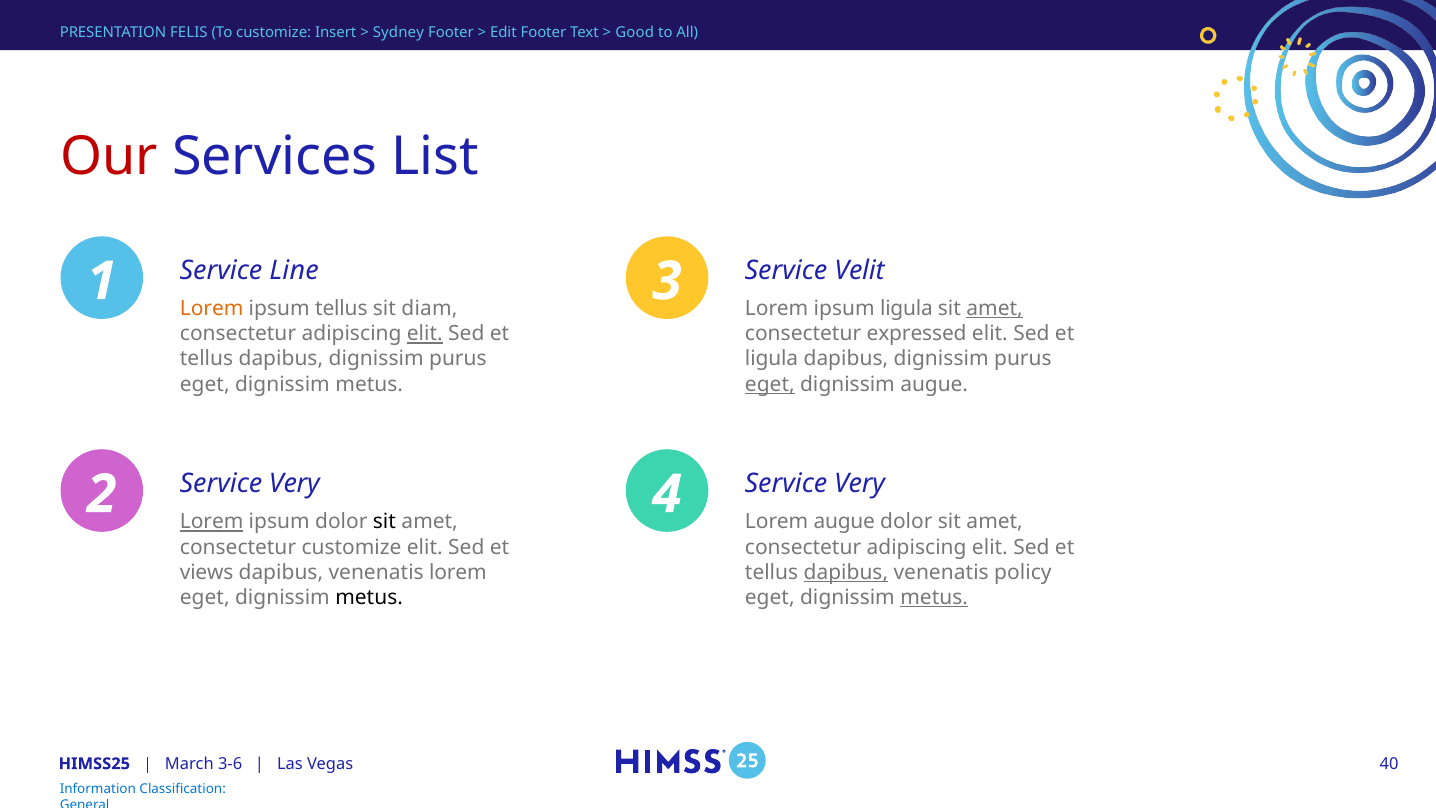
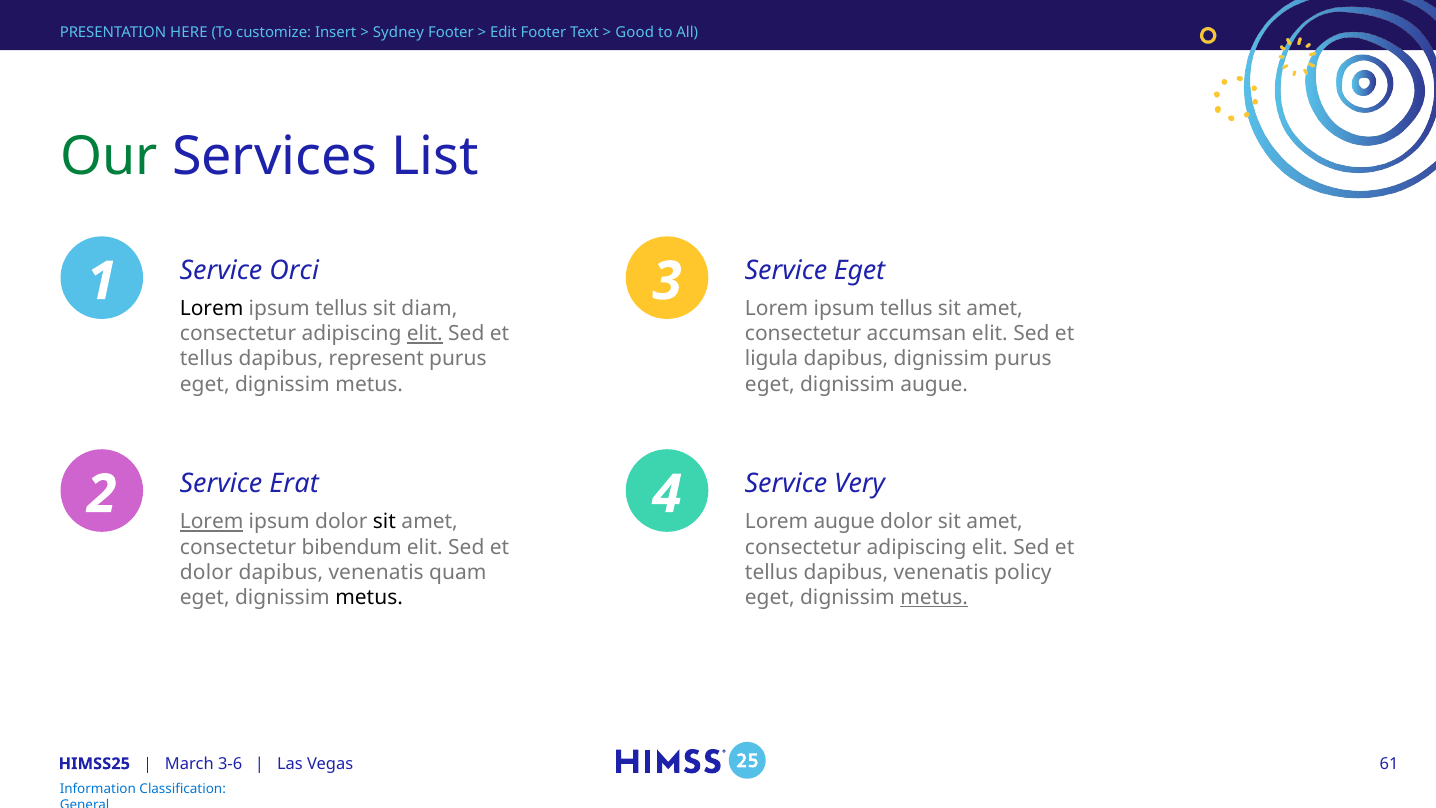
FELIS: FELIS -> HERE (189, 32)
Our colour: red -> green (109, 157)
Line: Line -> Orci (294, 270)
Service Velit: Velit -> Eget (859, 270)
Lorem colour: orange -> black (212, 309)
ligula: ligula -> tellus (906, 309)
amet underline: present -> none (995, 309)
expressed: expressed -> accumsan (916, 334)
tellus dapibus dignissim: dignissim -> represent (376, 359)
eget underline: present -> none (770, 384)
Very: Very -> Erat (294, 484)
consectetur customize: customize -> bibendum (352, 547)
views: views -> dolor (206, 572)
venenatis lorem: lorem -> quam (458, 572)
dapibus underline: present -> none (846, 572)
40: 40 -> 61 (1389, 764)
